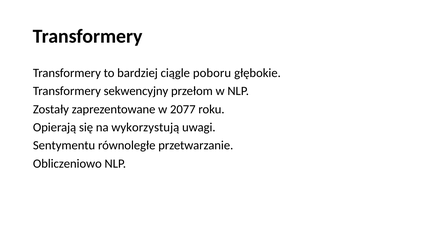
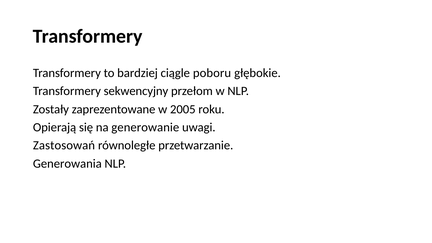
2077: 2077 -> 2005 (183, 109)
wykorzystują: wykorzystują -> generowanie (145, 127)
Sentymentu: Sentymentu -> Zastosowań (64, 145)
Obliczeniowo: Obliczeniowo -> Generowania (67, 164)
